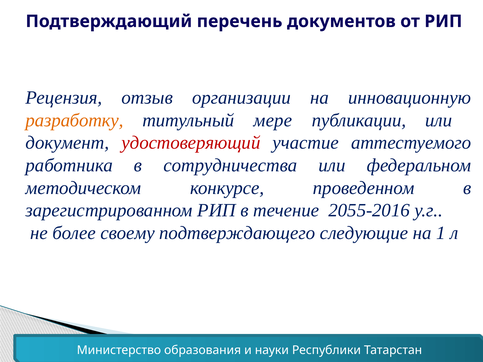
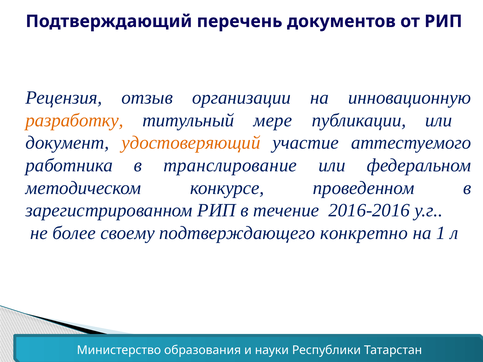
удостоверяющий colour: red -> orange (191, 143)
сотрудничества: сотрудничества -> транслирование (230, 165)
2055-2016: 2055-2016 -> 2016-2016 (369, 211)
следующие: следующие -> конкретно (364, 233)
